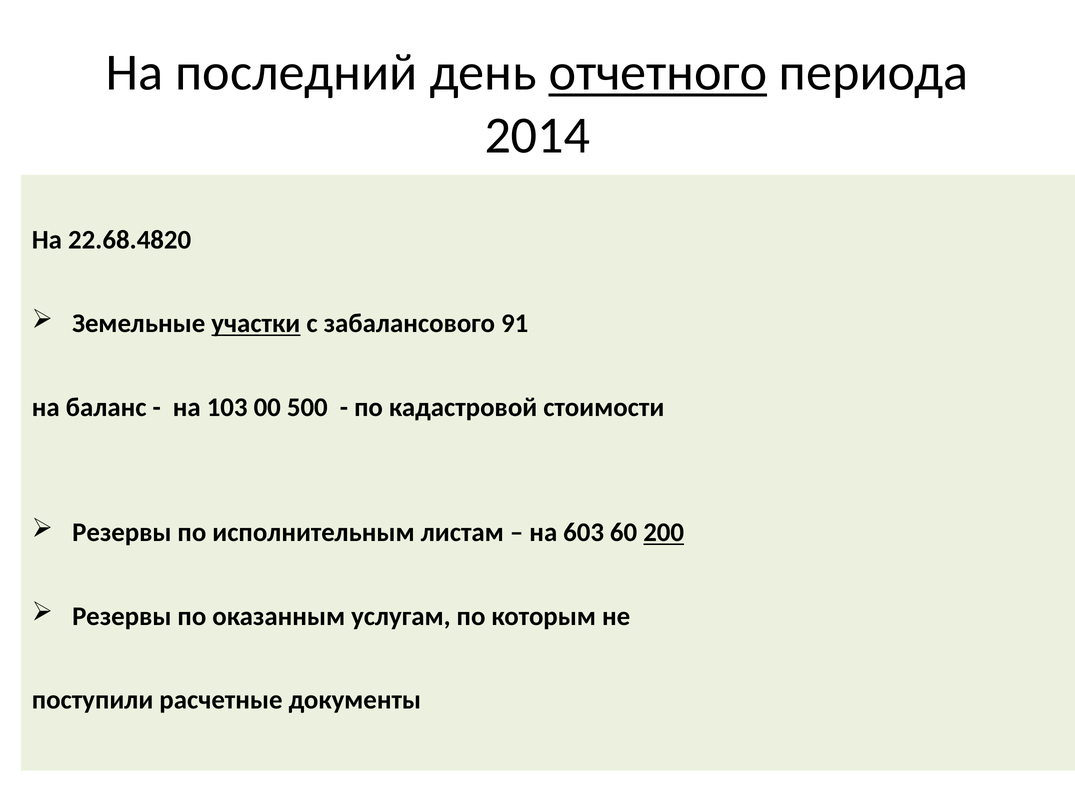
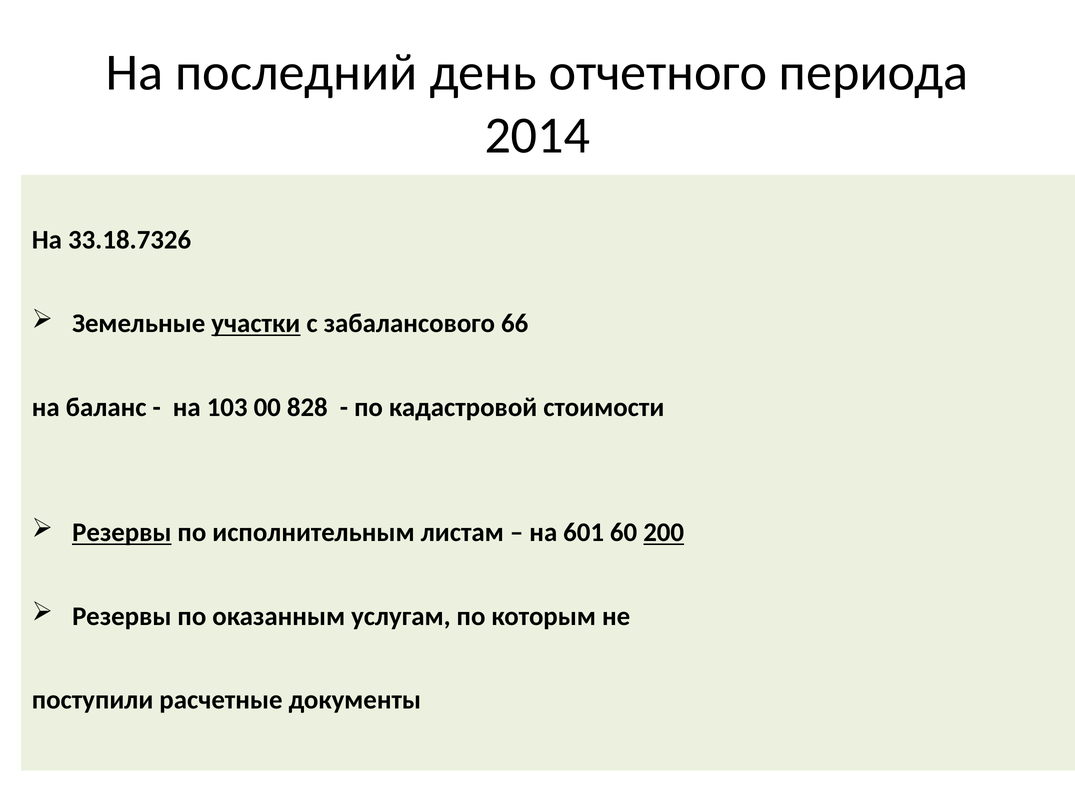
отчетного underline: present -> none (658, 73)
22.68.4820: 22.68.4820 -> 33.18.7326 (130, 240)
91: 91 -> 66 (515, 324)
500: 500 -> 828 (307, 407)
Резервы underline: none -> present (122, 533)
603: 603 -> 601 (584, 533)
